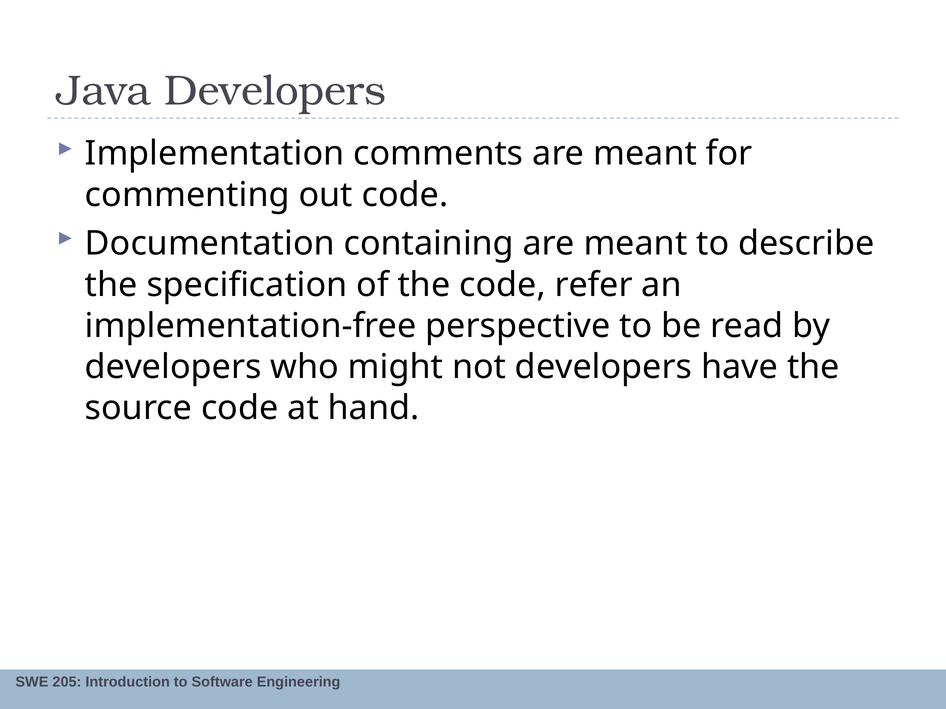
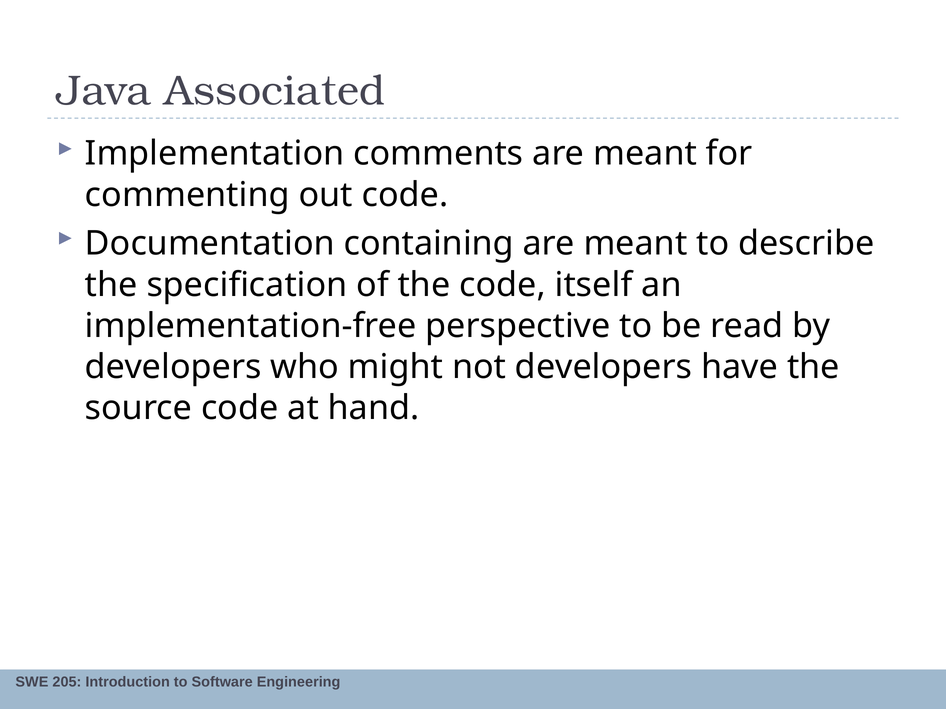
Java Developers: Developers -> Associated (275, 91)
refer: refer -> itself (594, 285)
